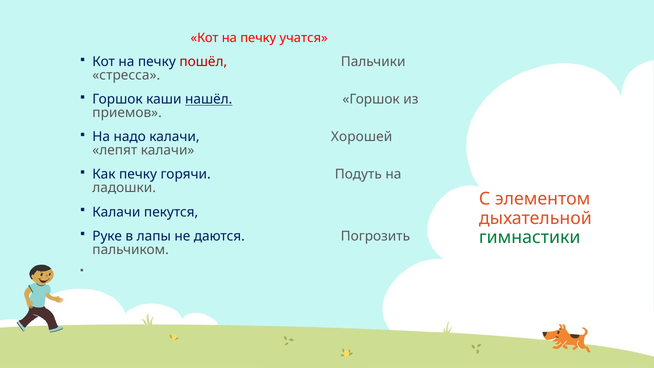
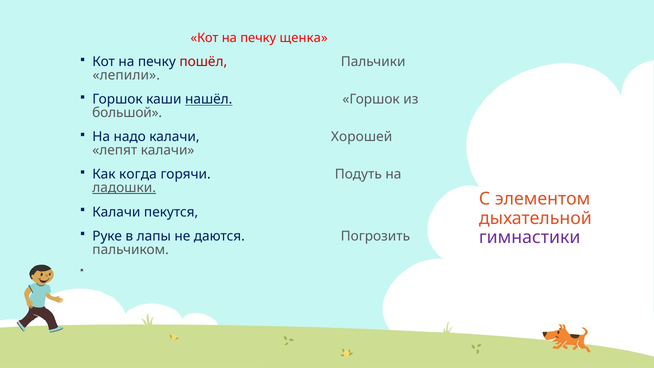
учатся: учатся -> щенка (304, 38)
стресса: стресса -> лепили (126, 75)
приемов: приемов -> большой (127, 113)
Как печку: печку -> когда (138, 174)
ладошки underline: none -> present (124, 188)
гимнастики colour: green -> purple (530, 237)
